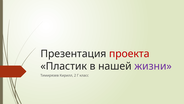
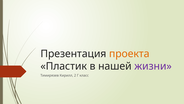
проекта colour: red -> orange (129, 54)
